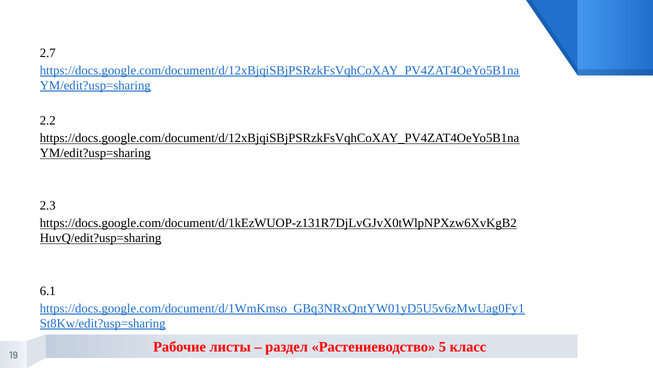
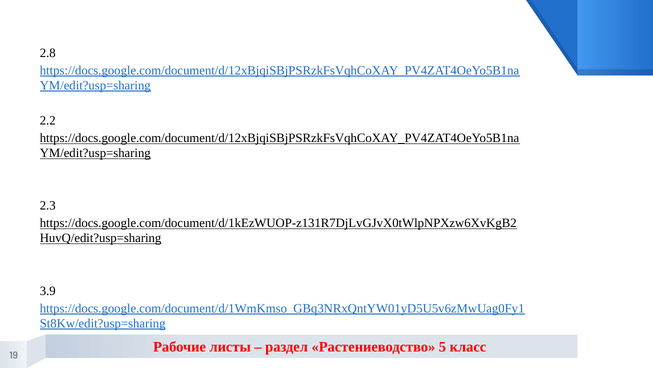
2.7: 2.7 -> 2.8 (48, 53)
6.1: 6.1 -> 3.9 (48, 290)
